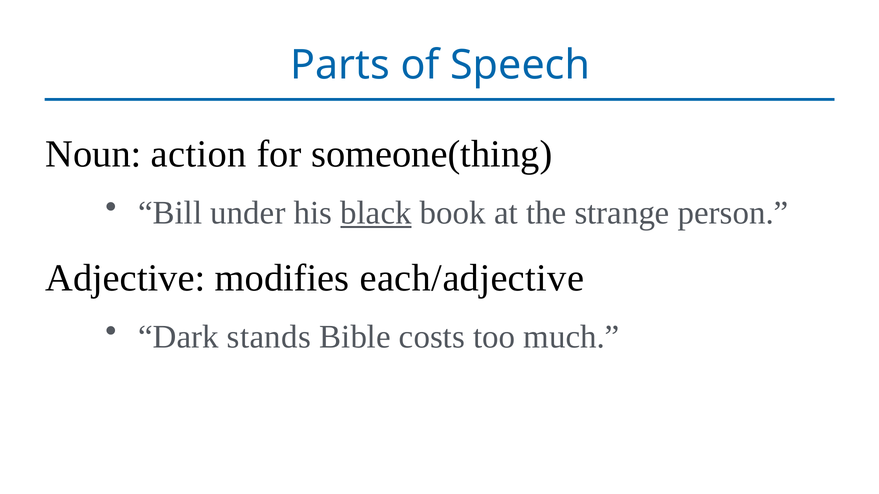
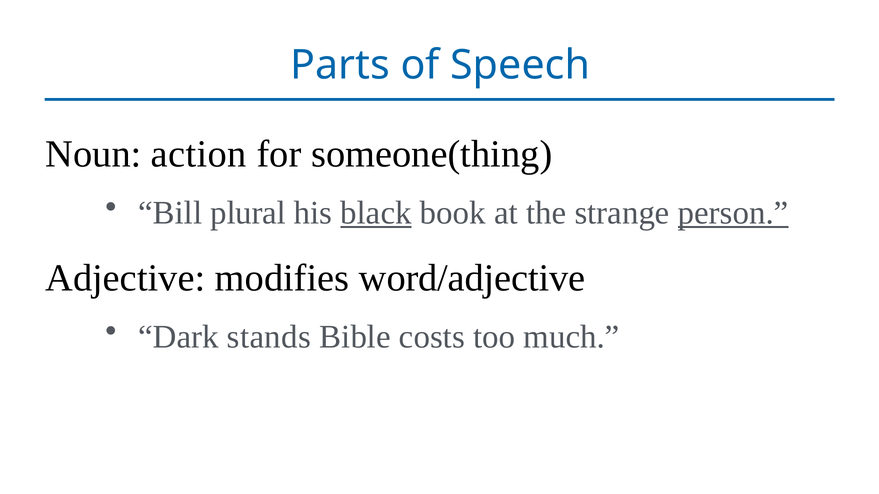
under: under -> plural (248, 213)
person underline: none -> present (733, 213)
each/adjective: each/adjective -> word/adjective (472, 278)
